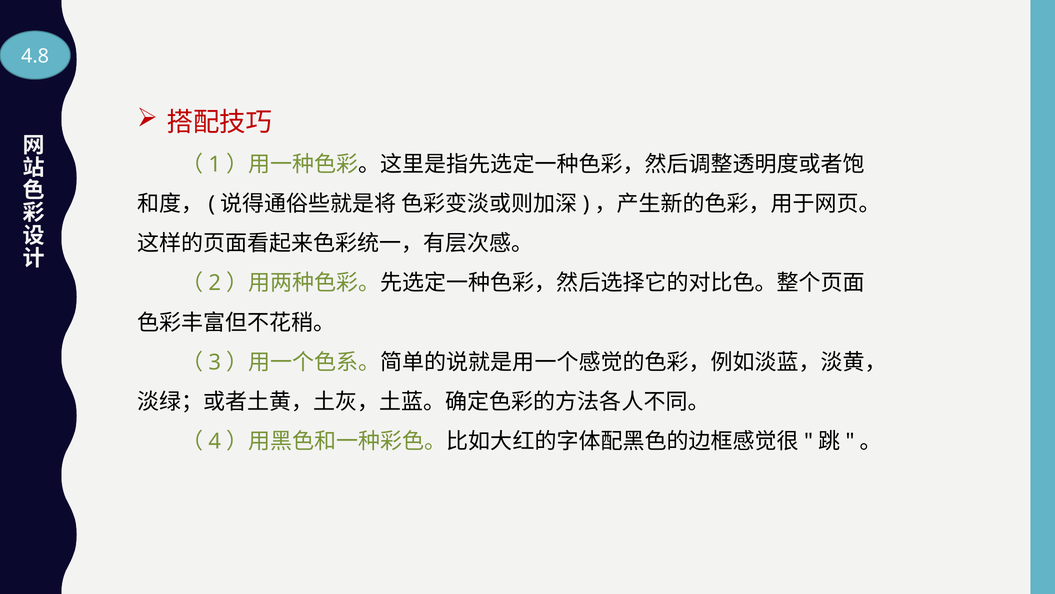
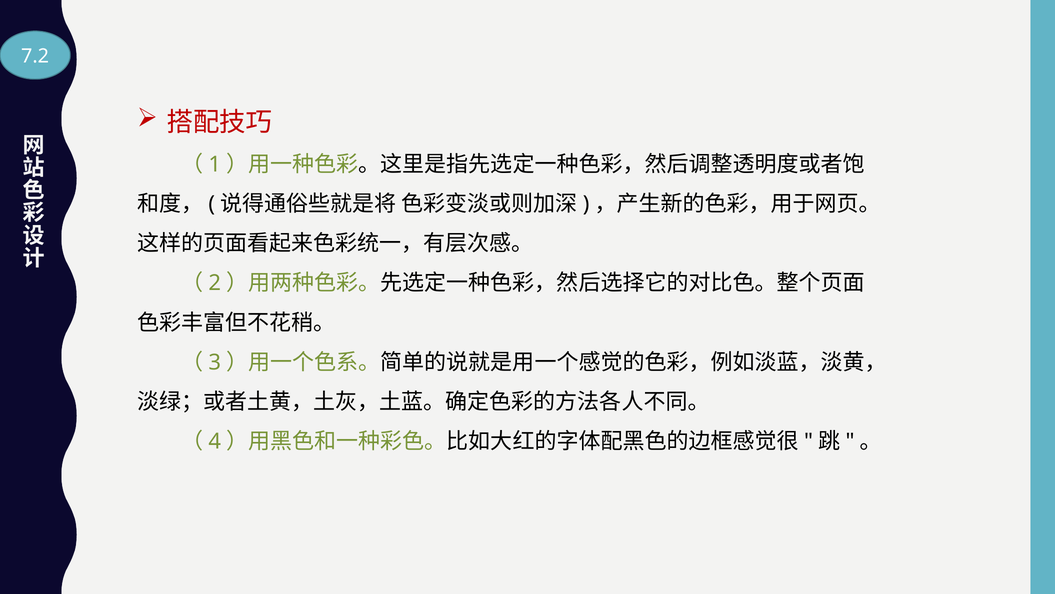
4.8: 4.8 -> 7.2 (35, 56)
